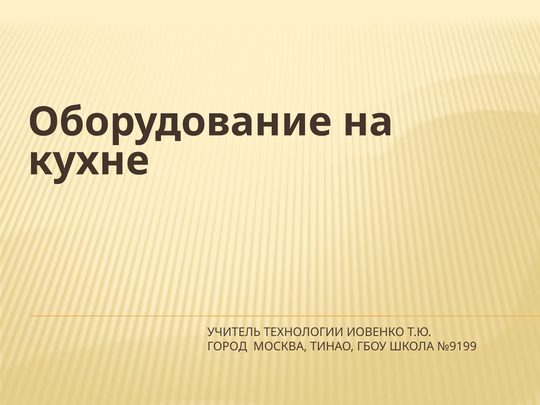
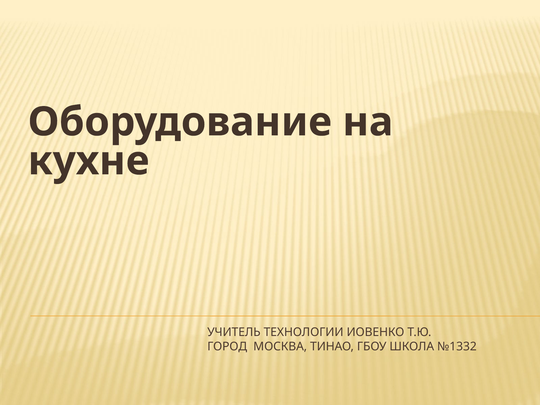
№9199: №9199 -> №1332 (457, 347)
